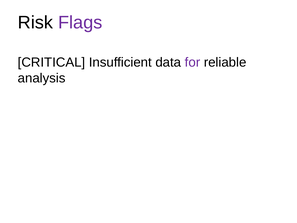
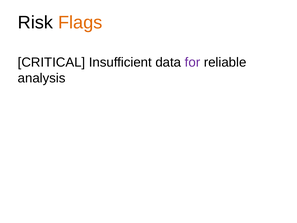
Flags colour: purple -> orange (80, 23)
